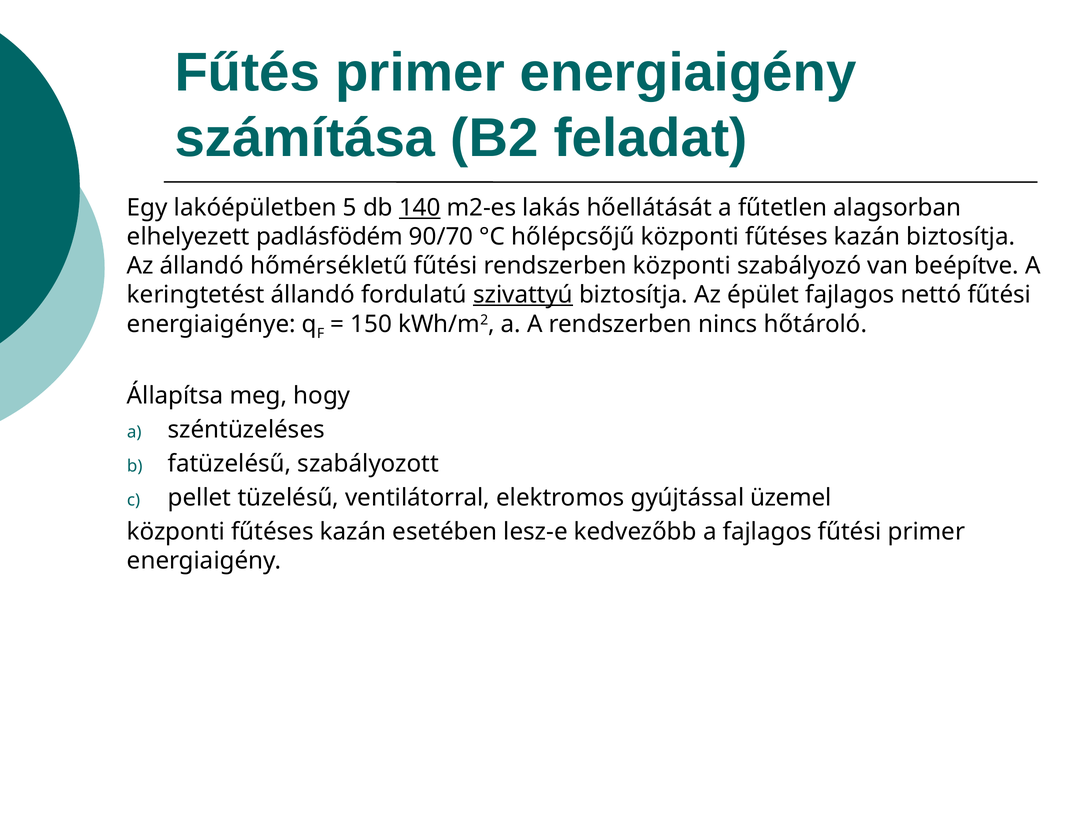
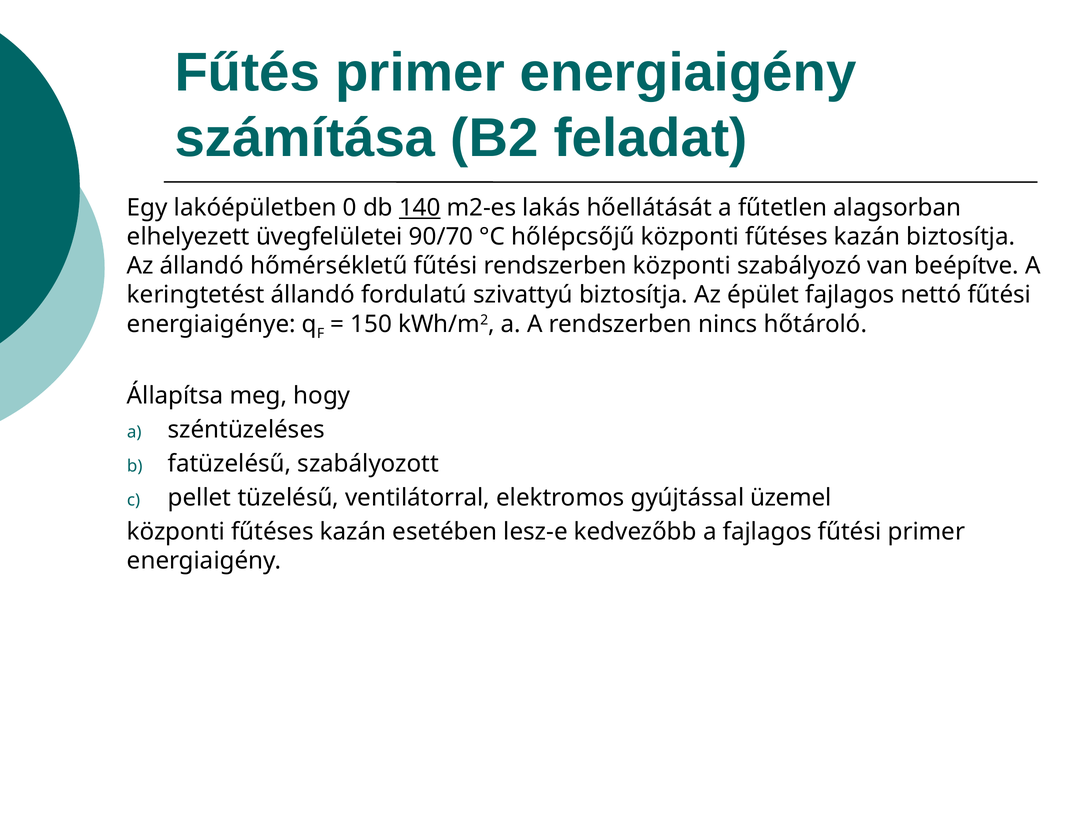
5: 5 -> 0 (350, 208)
padlásfödém: padlásfödém -> üvegfelületei (329, 237)
szivattyú underline: present -> none (523, 295)
